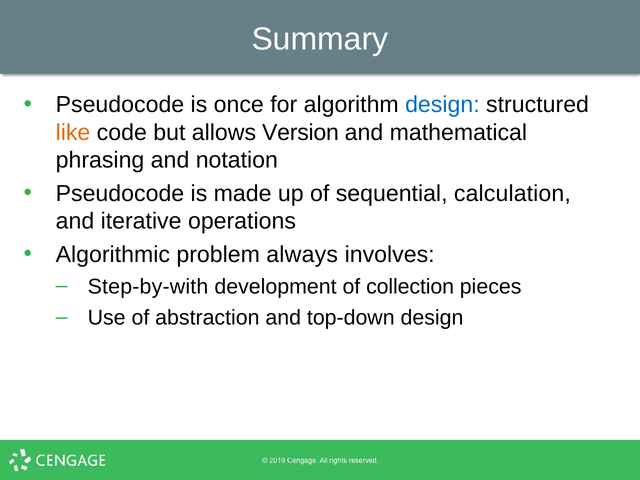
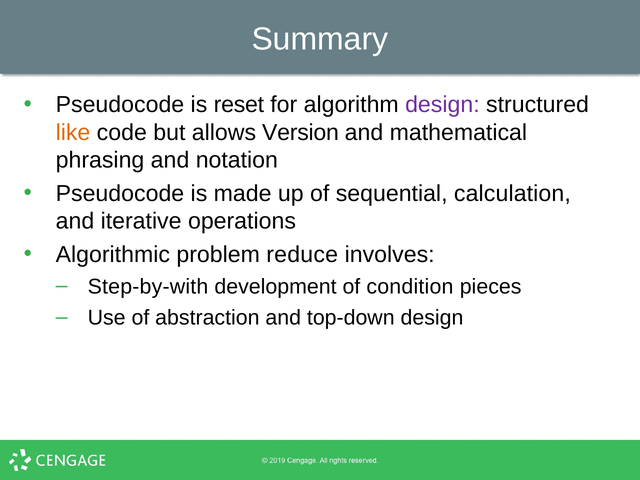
once: once -> reset (239, 105)
design colour: blue -> purple (442, 105)
always: always -> reduce (302, 255)
collection: collection -> condition (410, 287)
